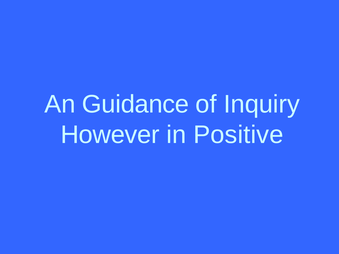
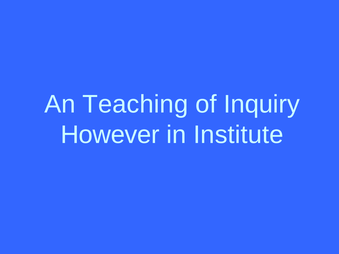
Guidance: Guidance -> Teaching (135, 104)
Positive: Positive -> Institute (238, 135)
